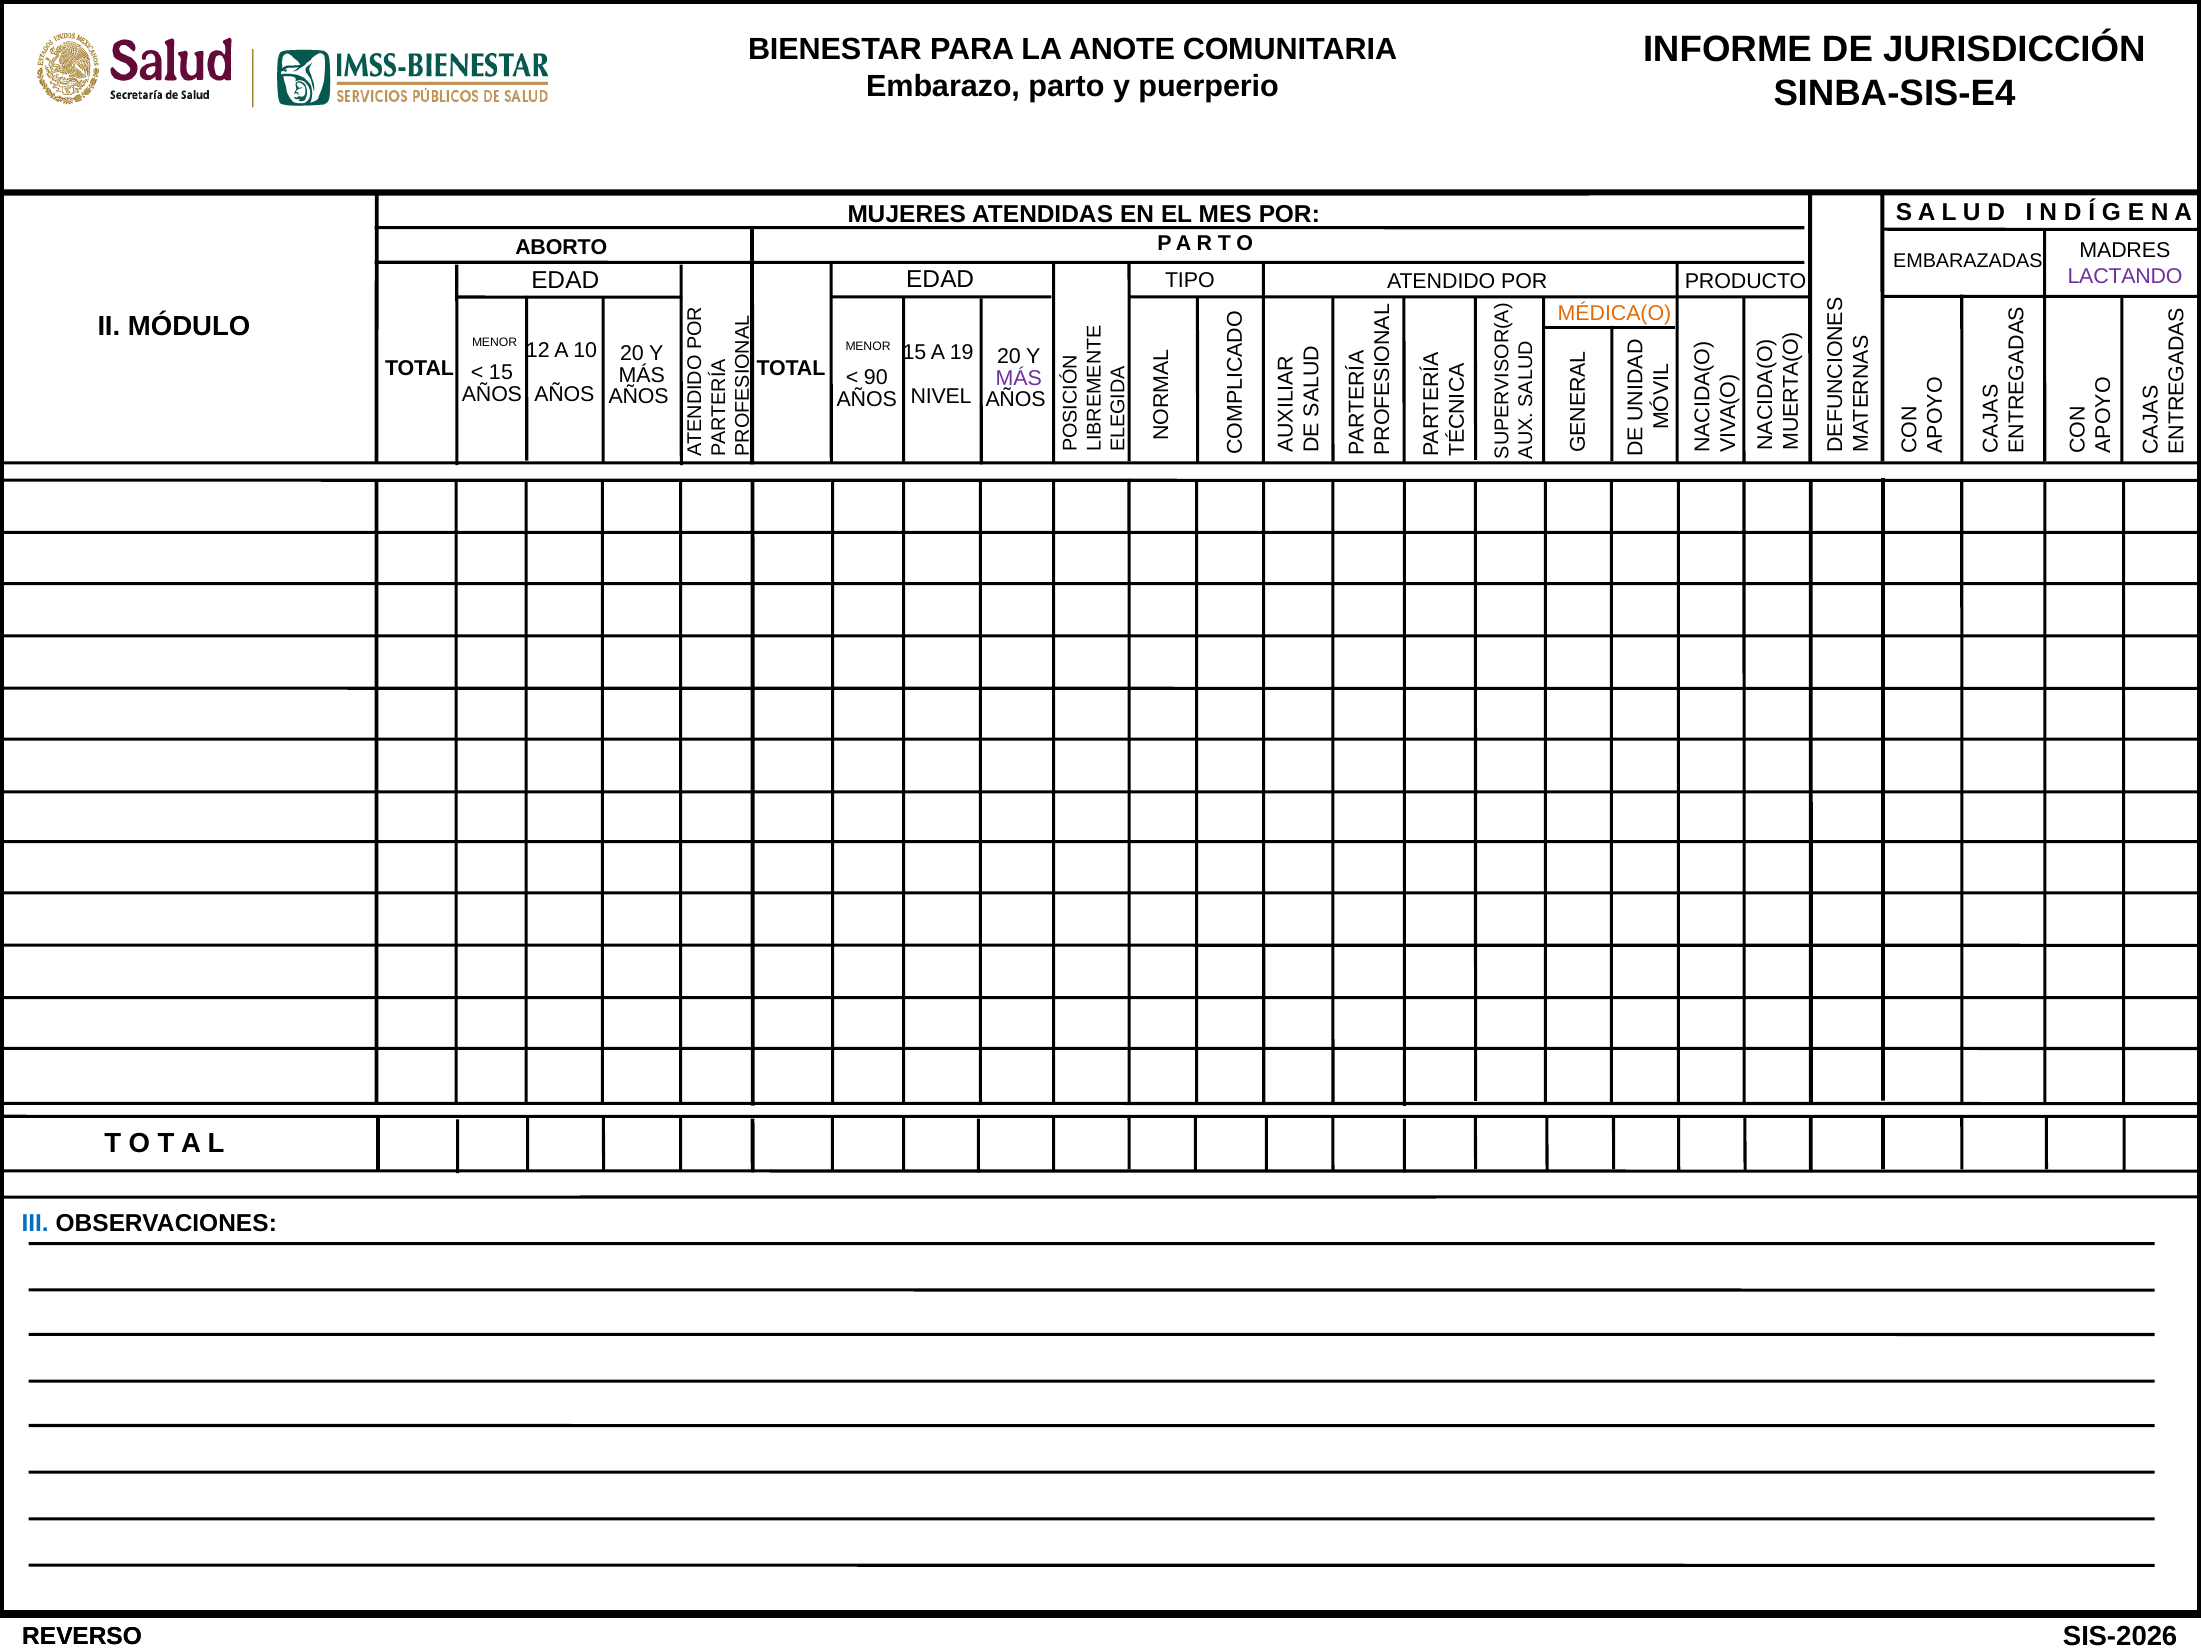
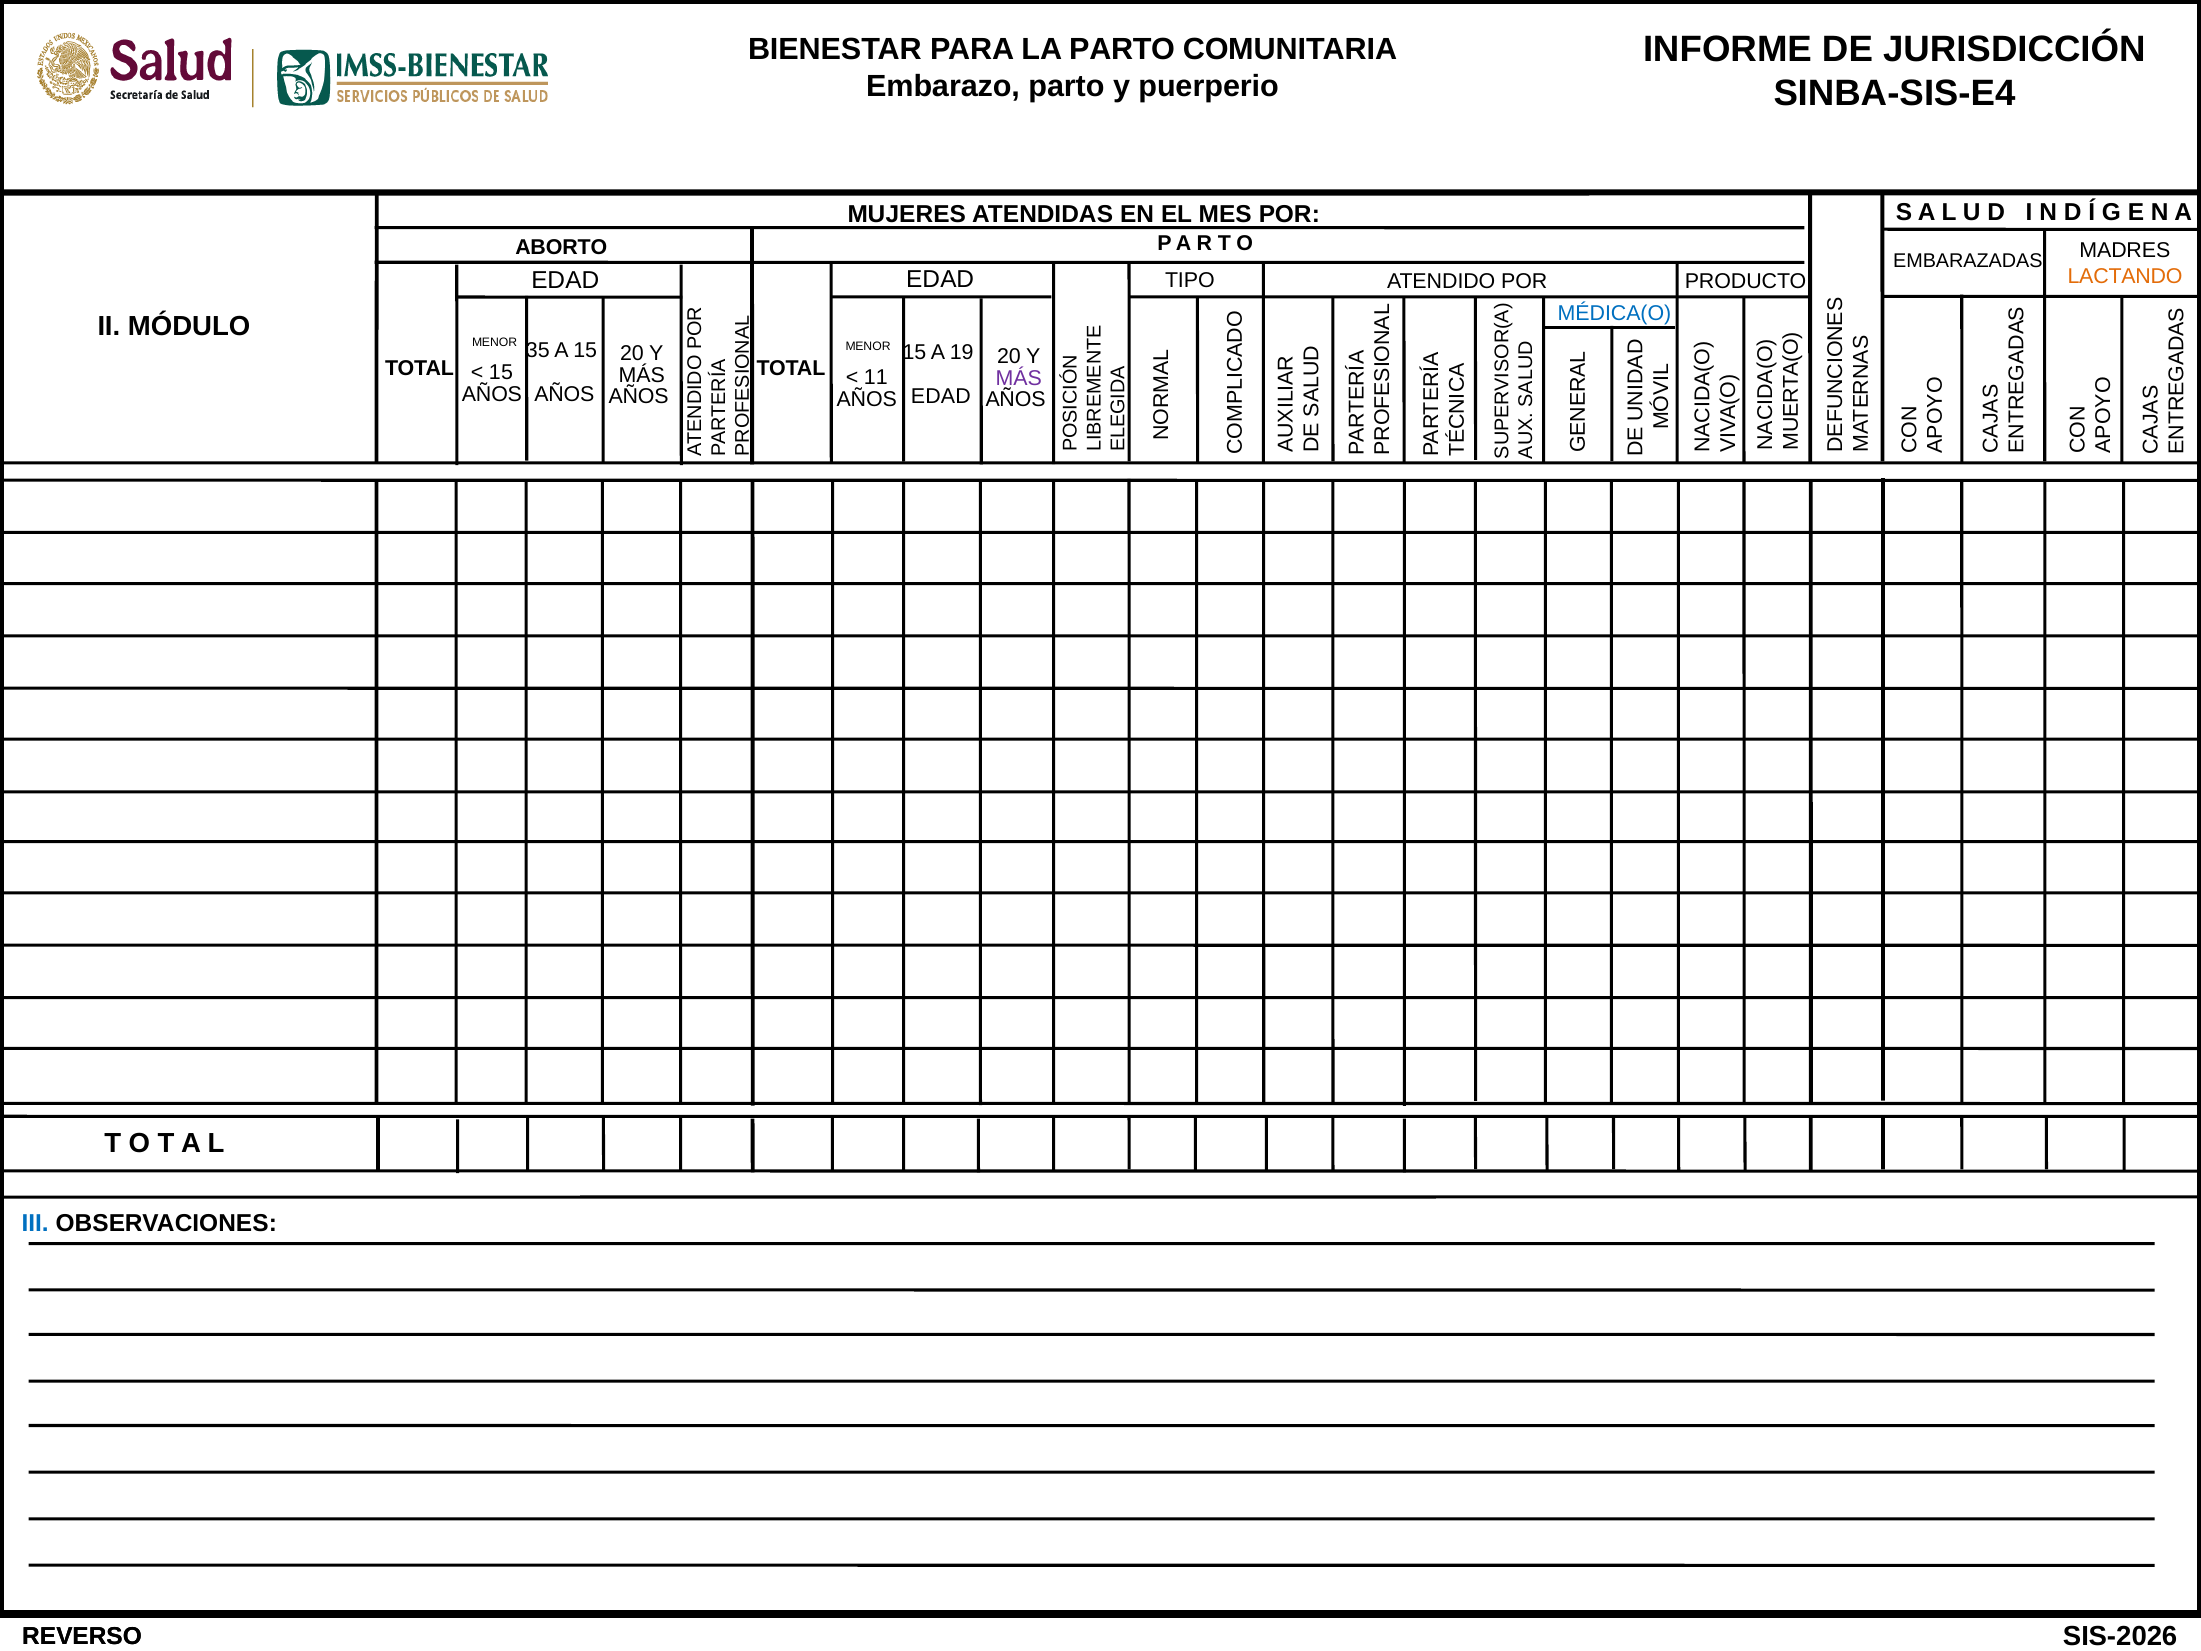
ANOTE: ANOTE -> PARTO (1122, 50)
LACTANDO colour: purple -> orange (2125, 276)
MÉDICA(O colour: orange -> blue (1614, 314)
12: 12 -> 35 (538, 351)
A 10: 10 -> 15 (585, 351)
90: 90 -> 11 (876, 377)
NIVEL: NIVEL -> EDAD (941, 396)
